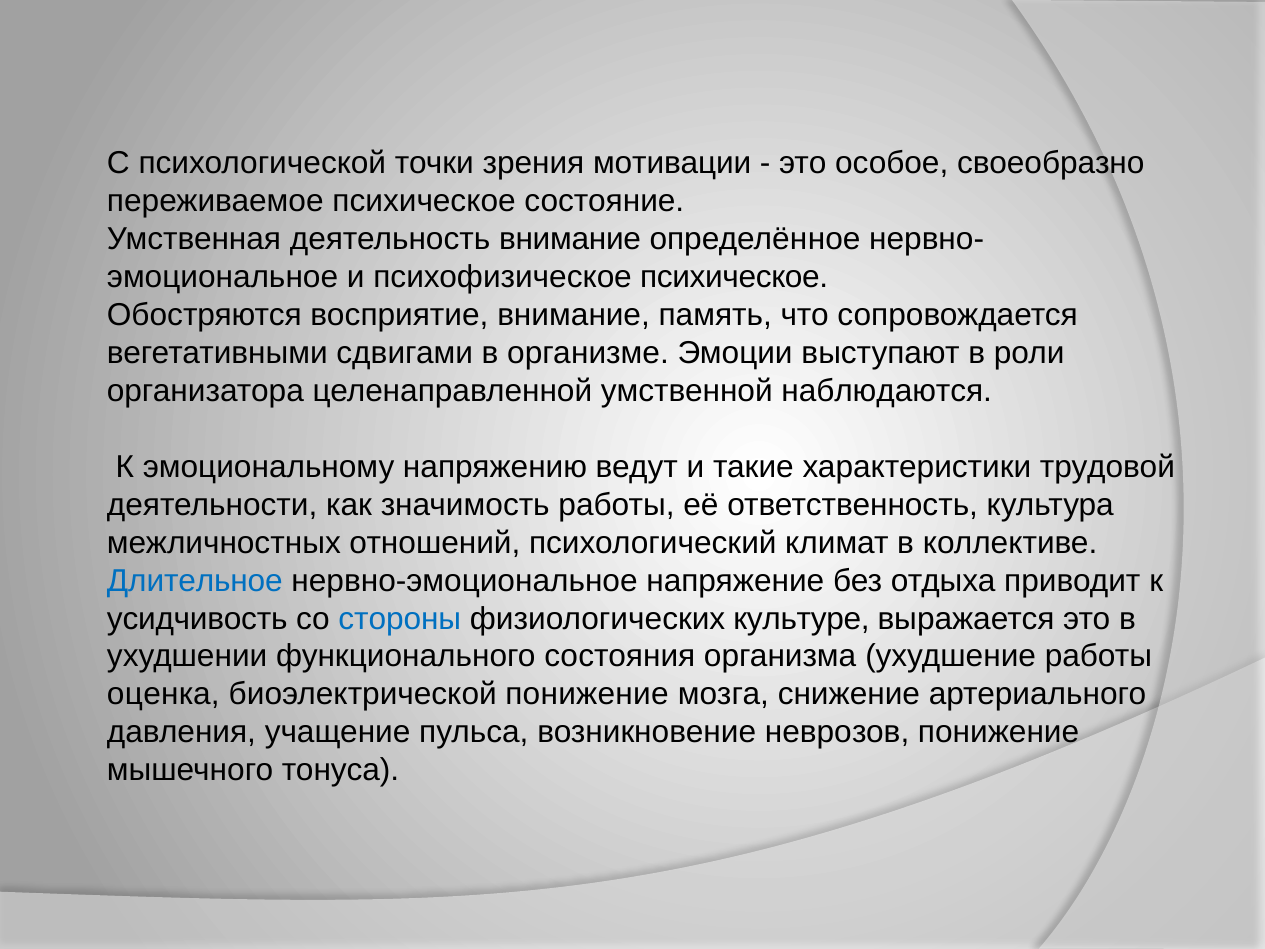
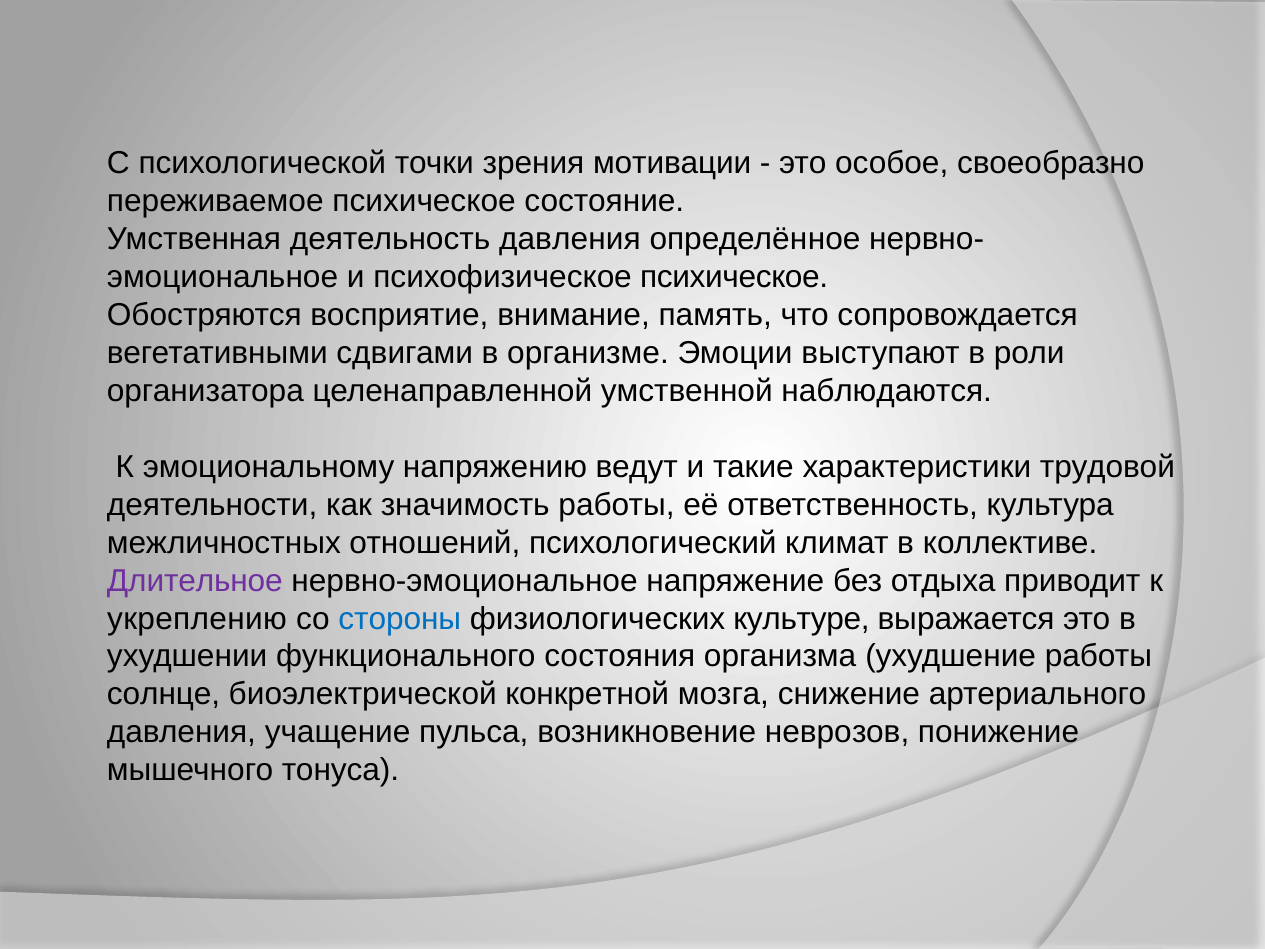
деятельность внимание: внимание -> давления (570, 239)
Длительное colour: blue -> purple (195, 580)
усидчивость: усидчивость -> укреплению (197, 618)
оценка: оценка -> солнце (164, 694)
биоэлектрической понижение: понижение -> конкретной (587, 694)
